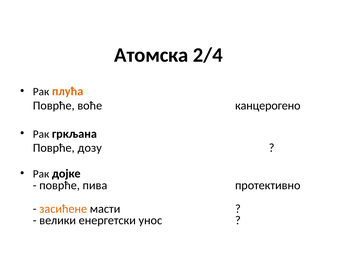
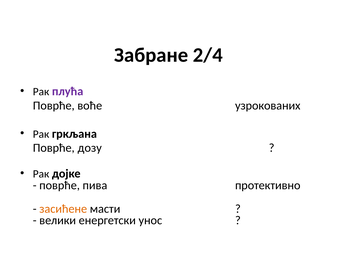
Атомска: Атомска -> Забране (151, 55)
плућа colour: orange -> purple (68, 91)
канцерогено: канцерогено -> узрокованих (268, 105)
